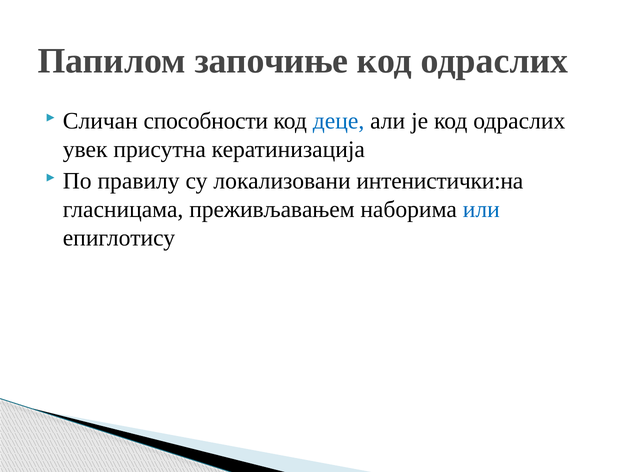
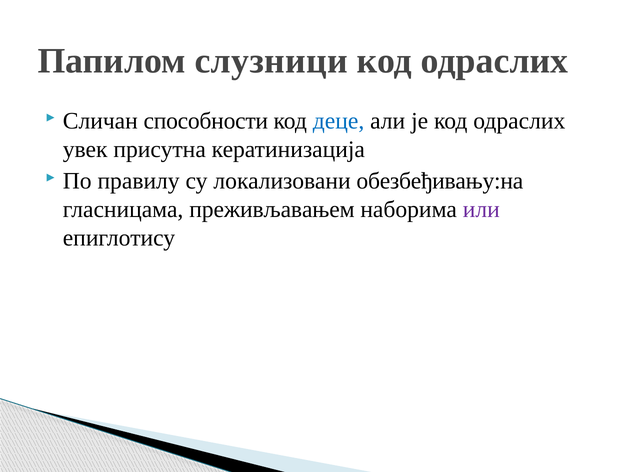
започиње: започиње -> слузници (271, 61)
интенистички:на: интенистички:на -> обезбеђивању:на (440, 181)
или colour: blue -> purple (481, 209)
